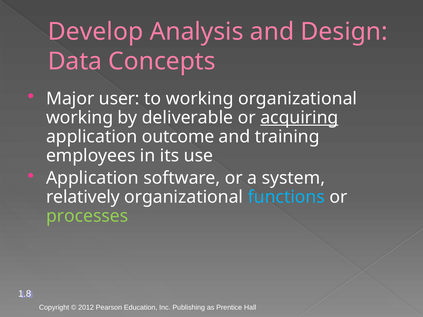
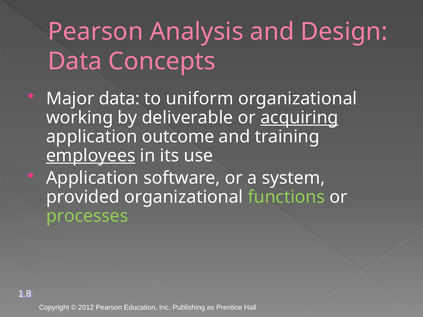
Develop: Develop -> Pearson (95, 32)
Major user: user -> data (119, 99)
to working: working -> uniform (200, 99)
employees underline: none -> present (91, 156)
relatively: relatively -> provided (83, 197)
functions colour: light blue -> light green (286, 197)
